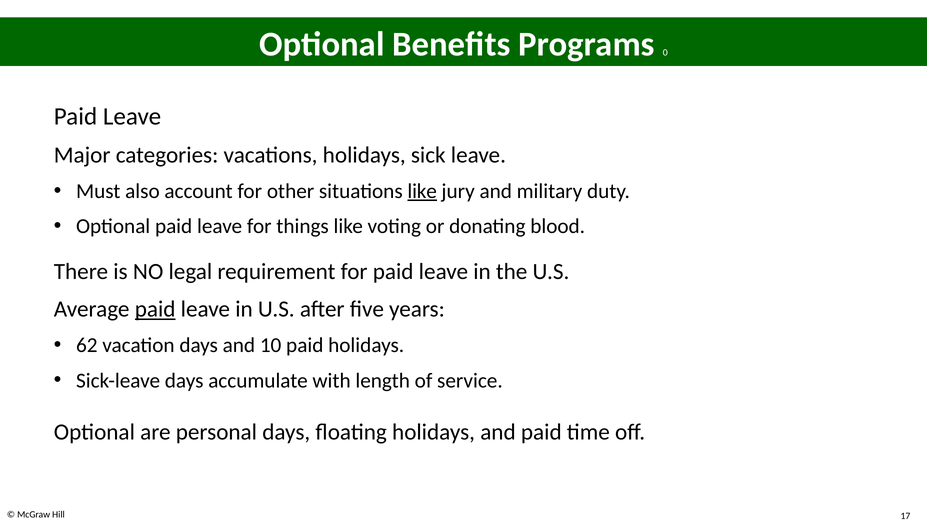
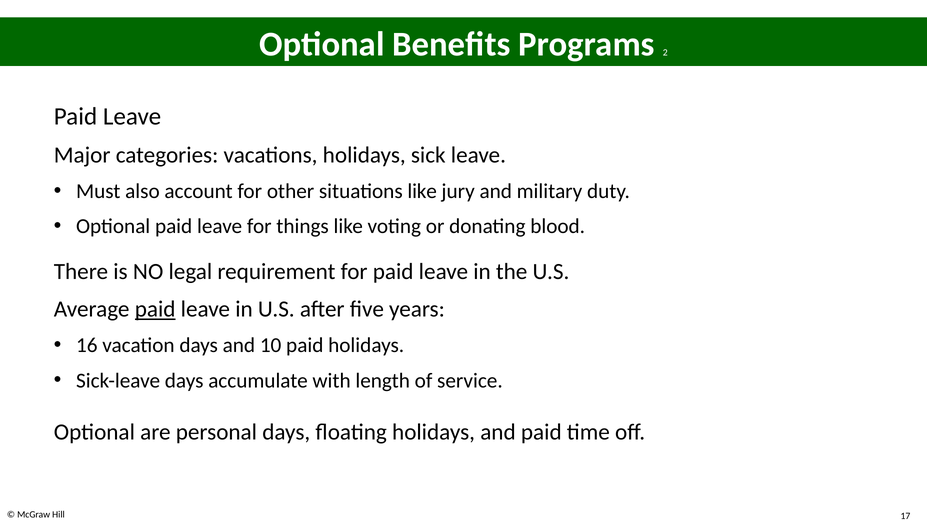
0: 0 -> 2 (665, 52)
like underline: present -> none (422, 191)
62: 62 -> 16 (87, 346)
